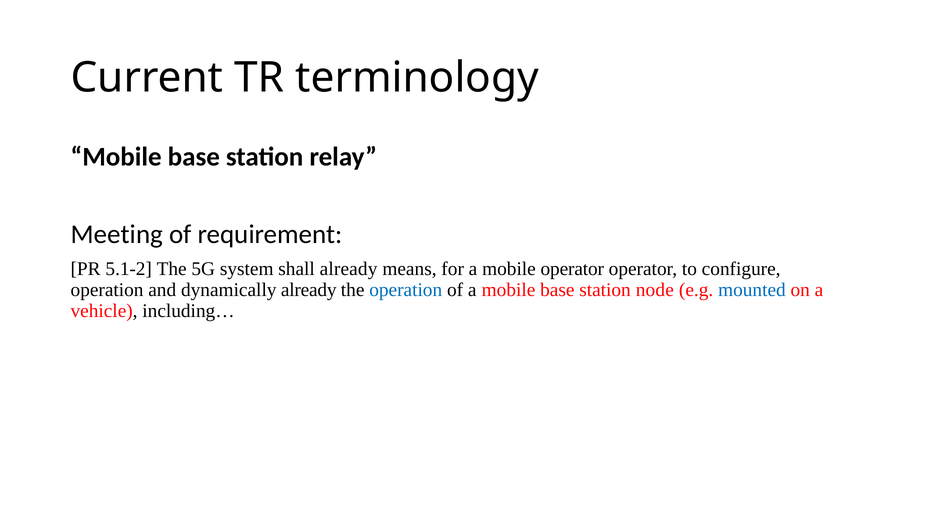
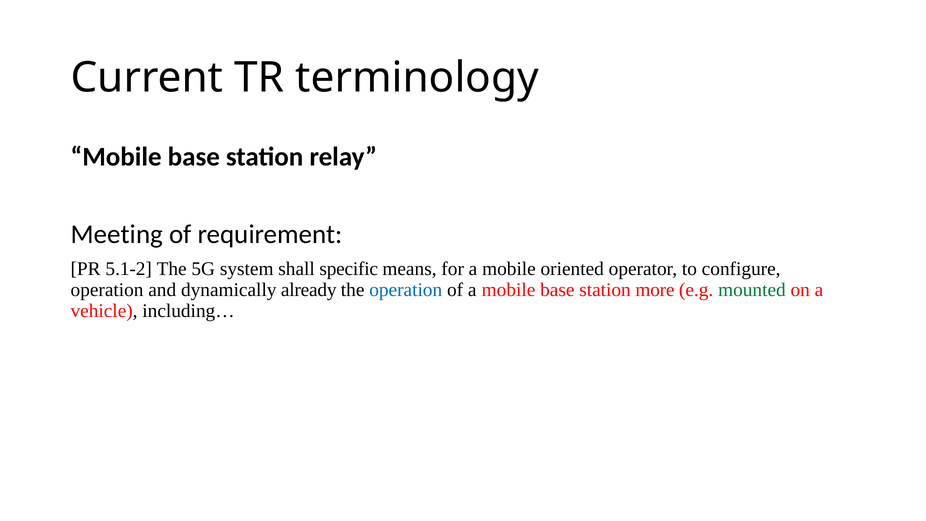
shall already: already -> specific (349, 269)
mobile operator: operator -> oriented (572, 269)
node: node -> more (655, 290)
mounted colour: blue -> green (752, 290)
